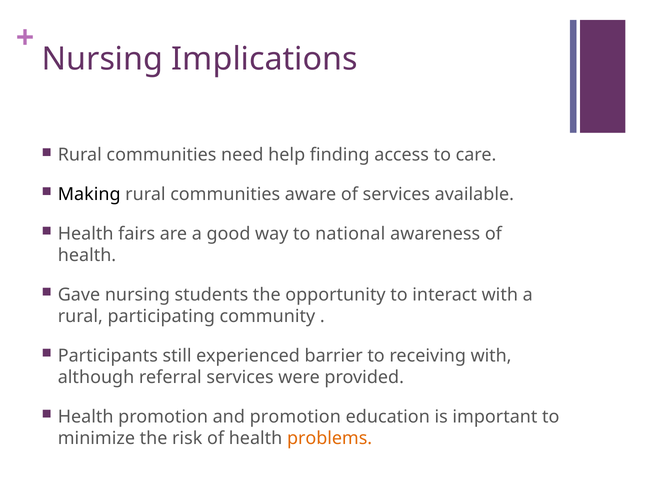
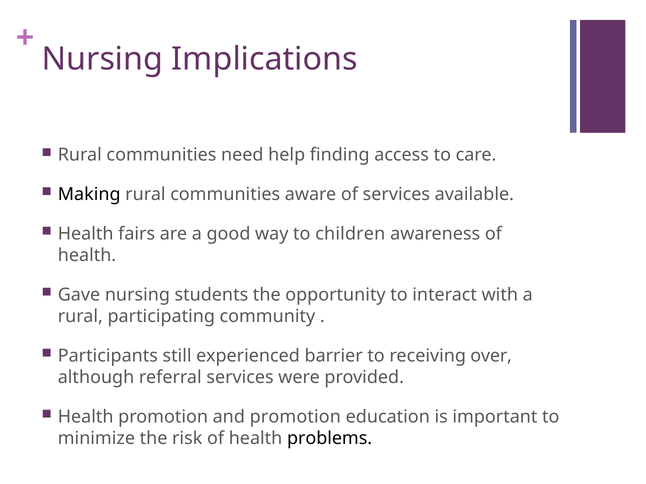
national: national -> children (350, 234)
receiving with: with -> over (491, 356)
problems colour: orange -> black (330, 439)
